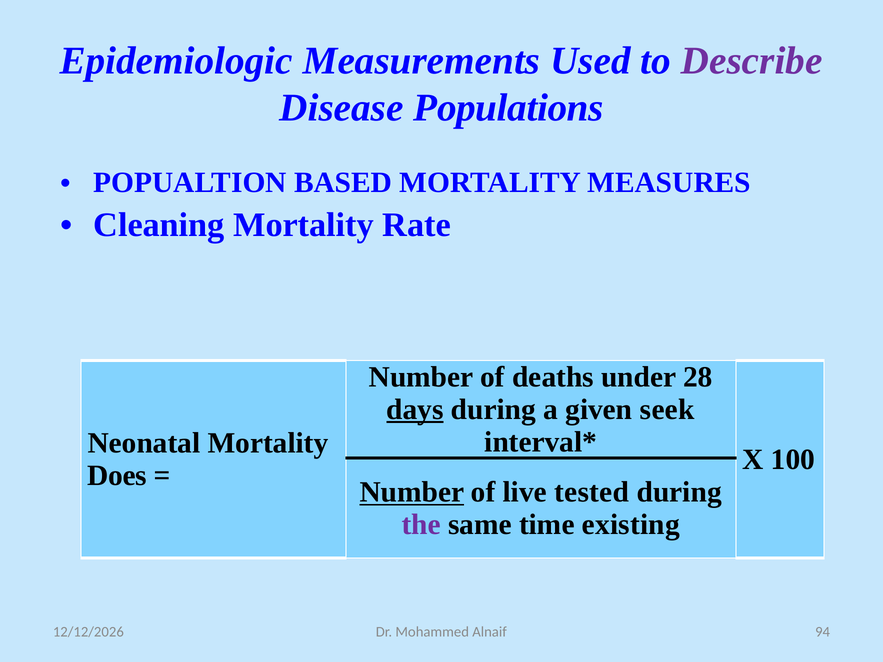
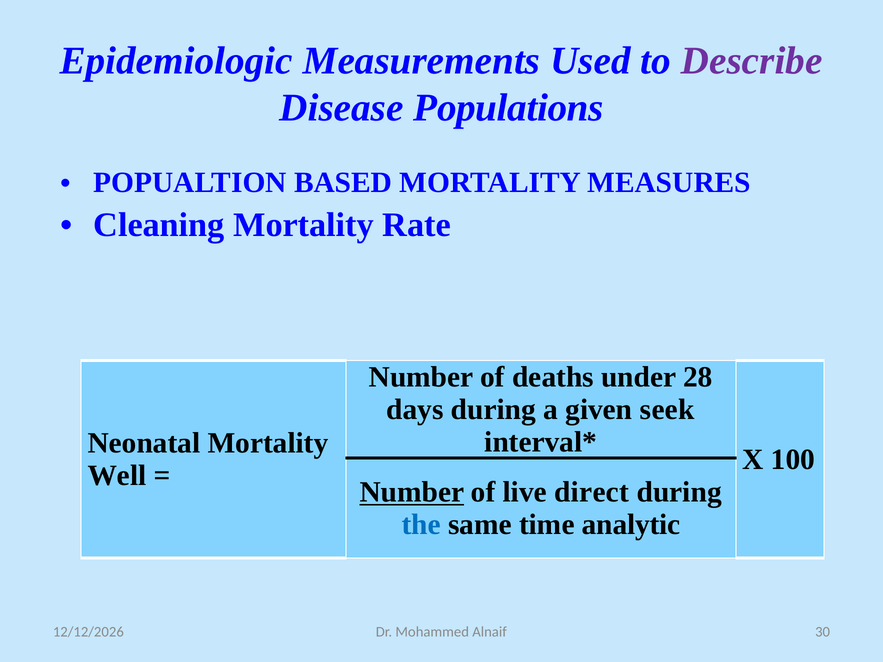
days underline: present -> none (415, 410)
Does: Does -> Well (117, 476)
tested: tested -> direct (592, 492)
the colour: purple -> blue (421, 525)
existing: existing -> analytic (631, 525)
94: 94 -> 30 (823, 632)
